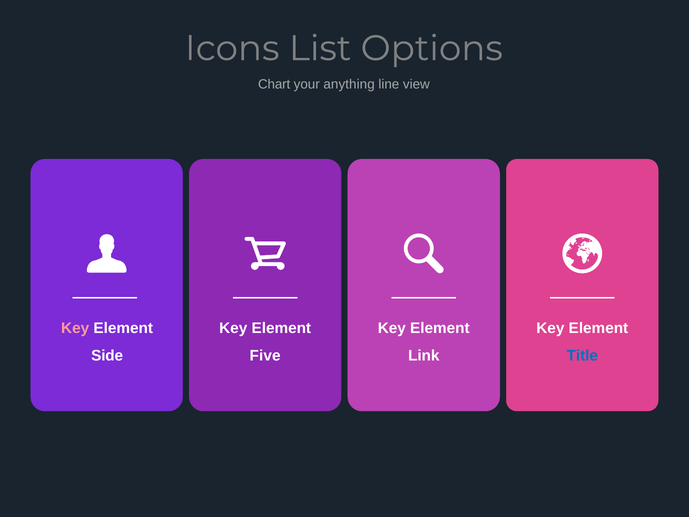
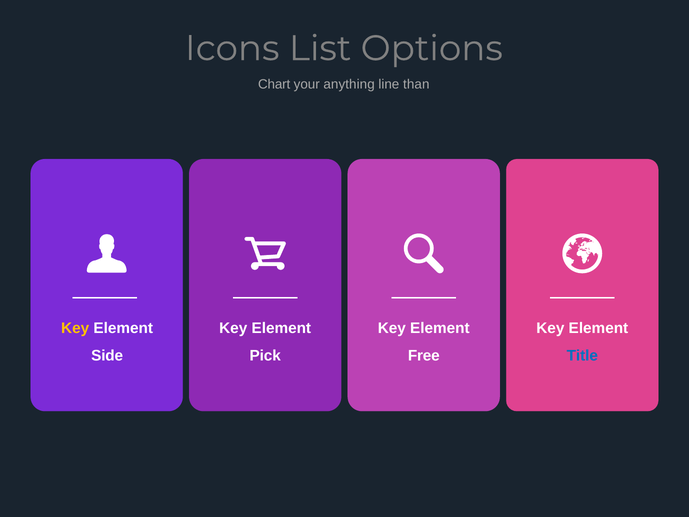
view: view -> than (416, 84)
Key colour: pink -> yellow (75, 328)
Five: Five -> Pick (265, 356)
Link: Link -> Free (424, 356)
